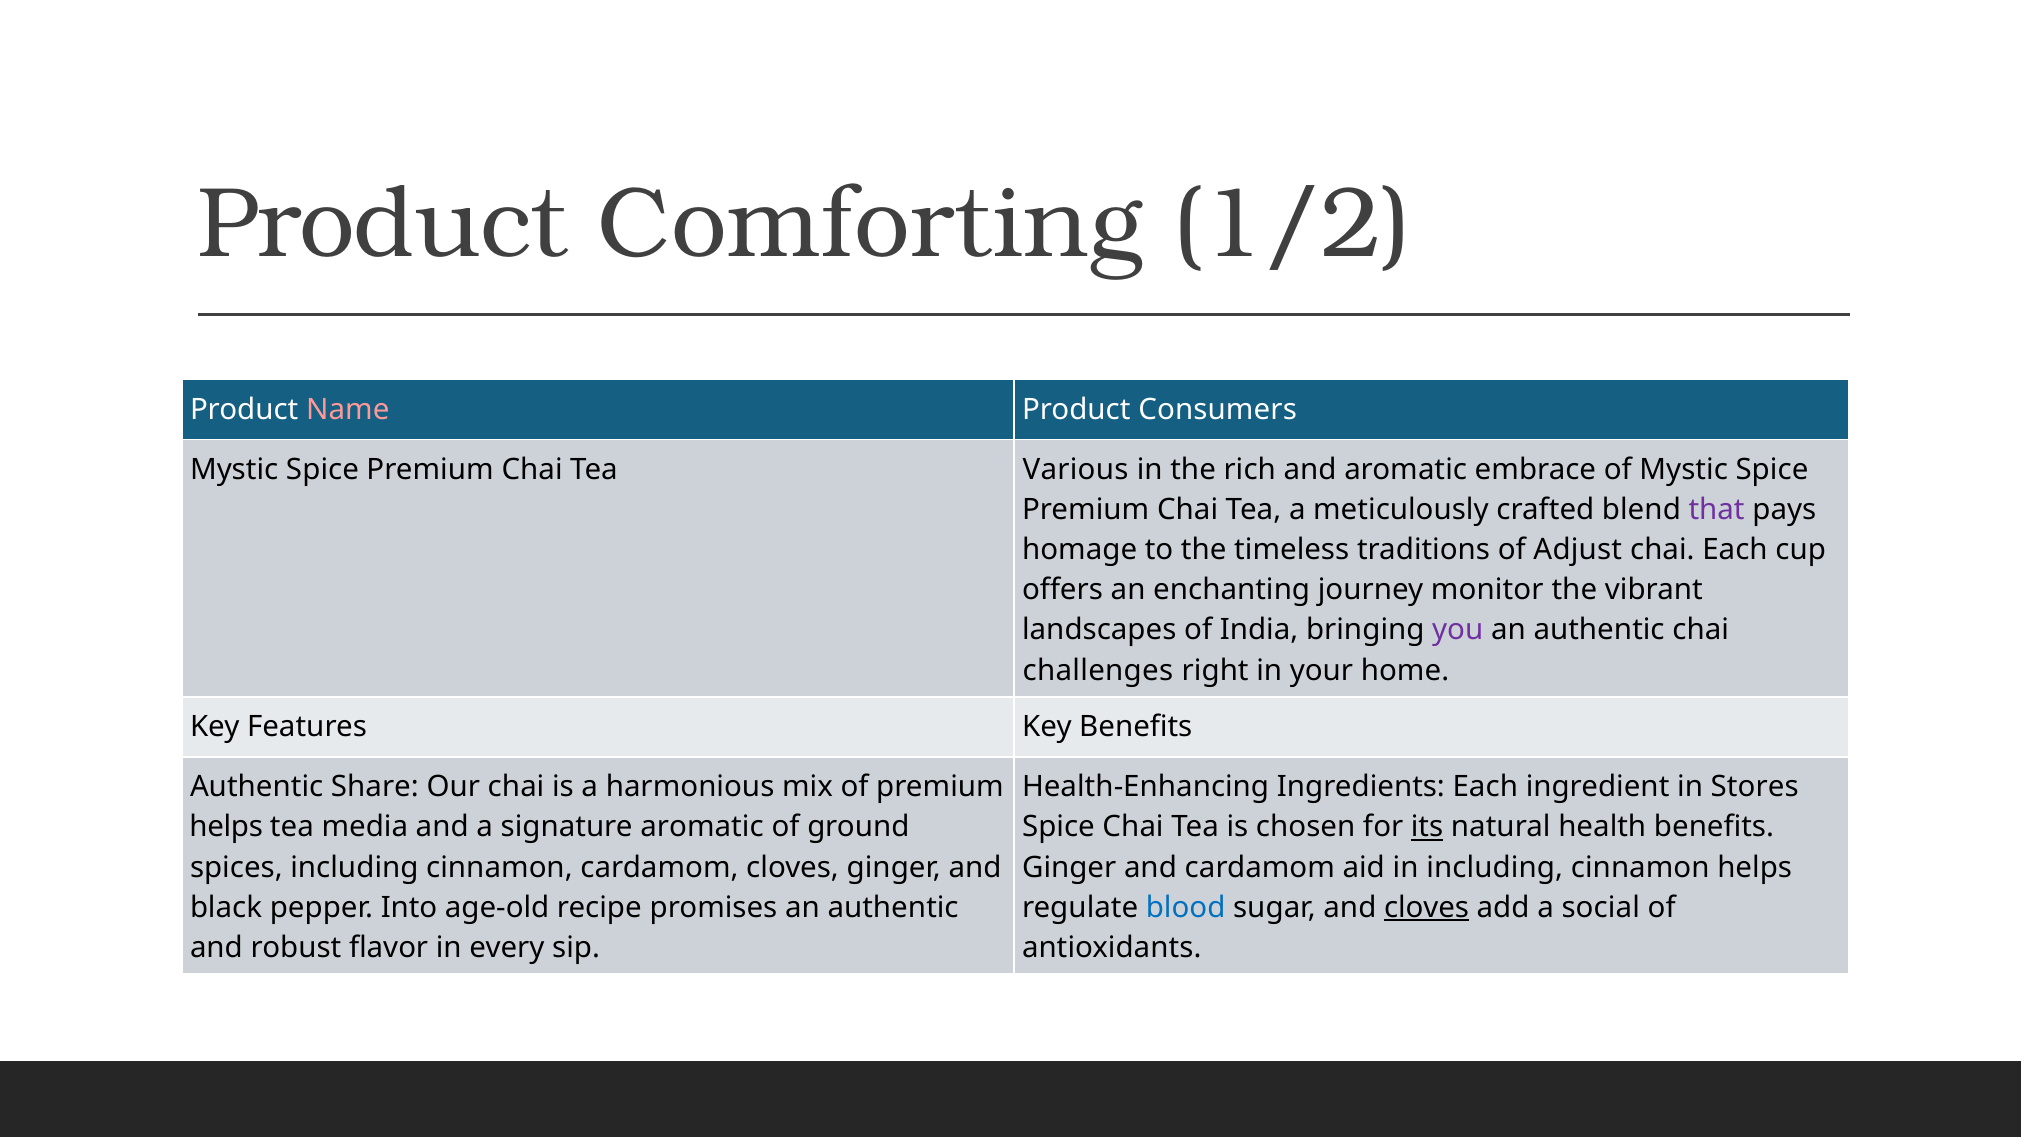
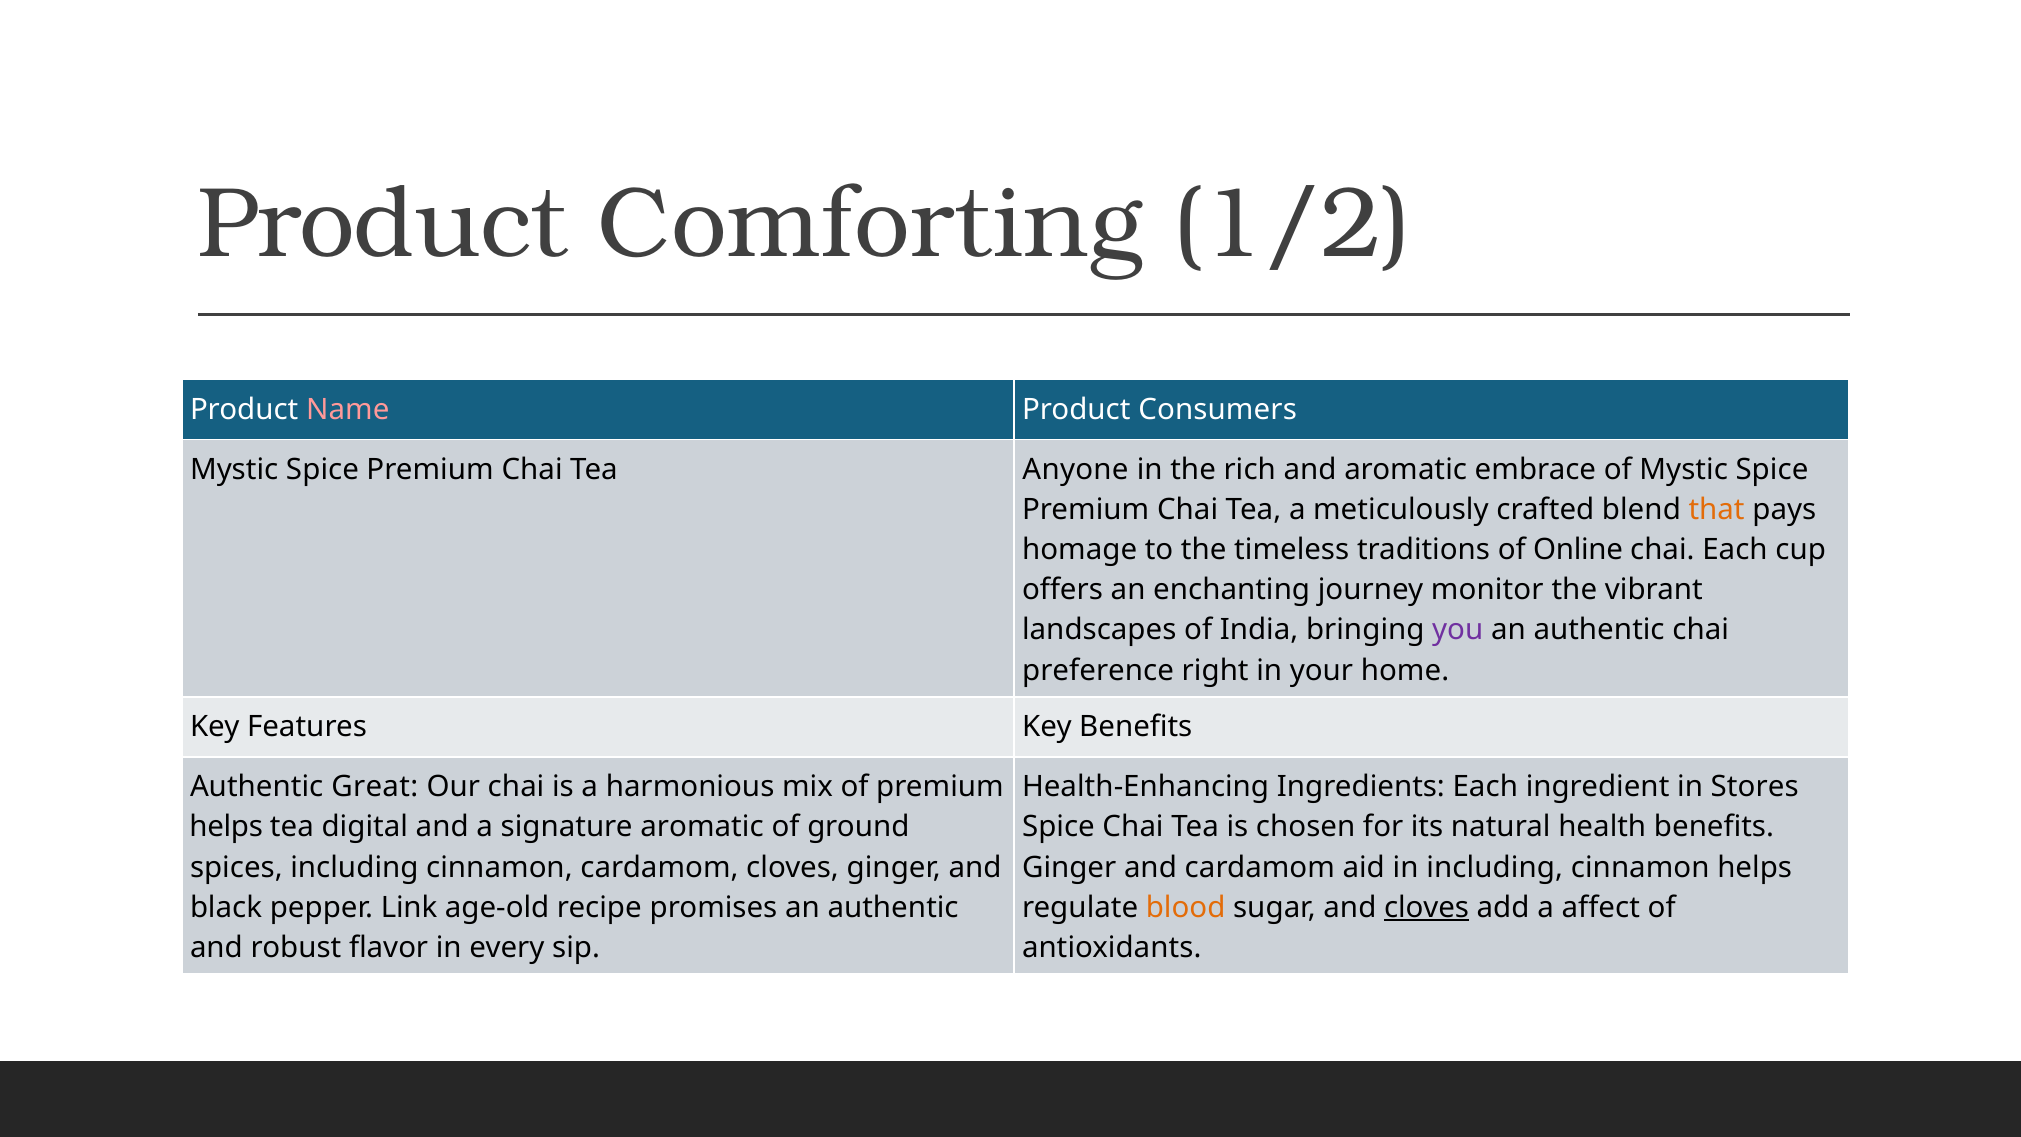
Various: Various -> Anyone (1075, 469)
that colour: purple -> orange (1717, 510)
Adjust: Adjust -> Online (1578, 550)
challenges: challenges -> preference (1098, 670)
Share: Share -> Great (375, 787)
media: media -> digital (365, 827)
its underline: present -> none (1427, 827)
Into: Into -> Link (409, 907)
blood colour: blue -> orange (1186, 907)
social: social -> affect (1601, 907)
